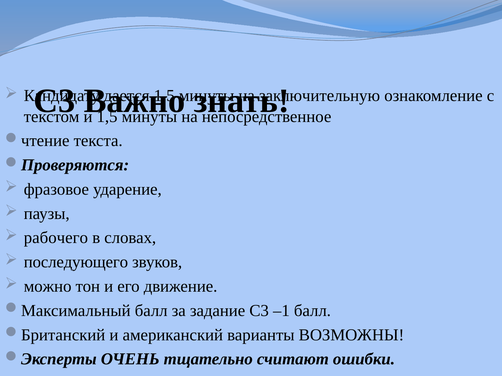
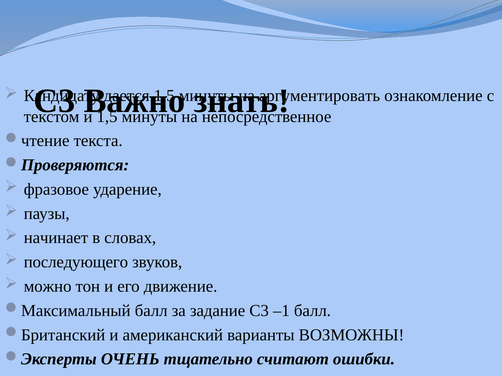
заключительную: заключительную -> аргументировать (320, 96)
рабочего: рабочего -> начинает (56, 238)
